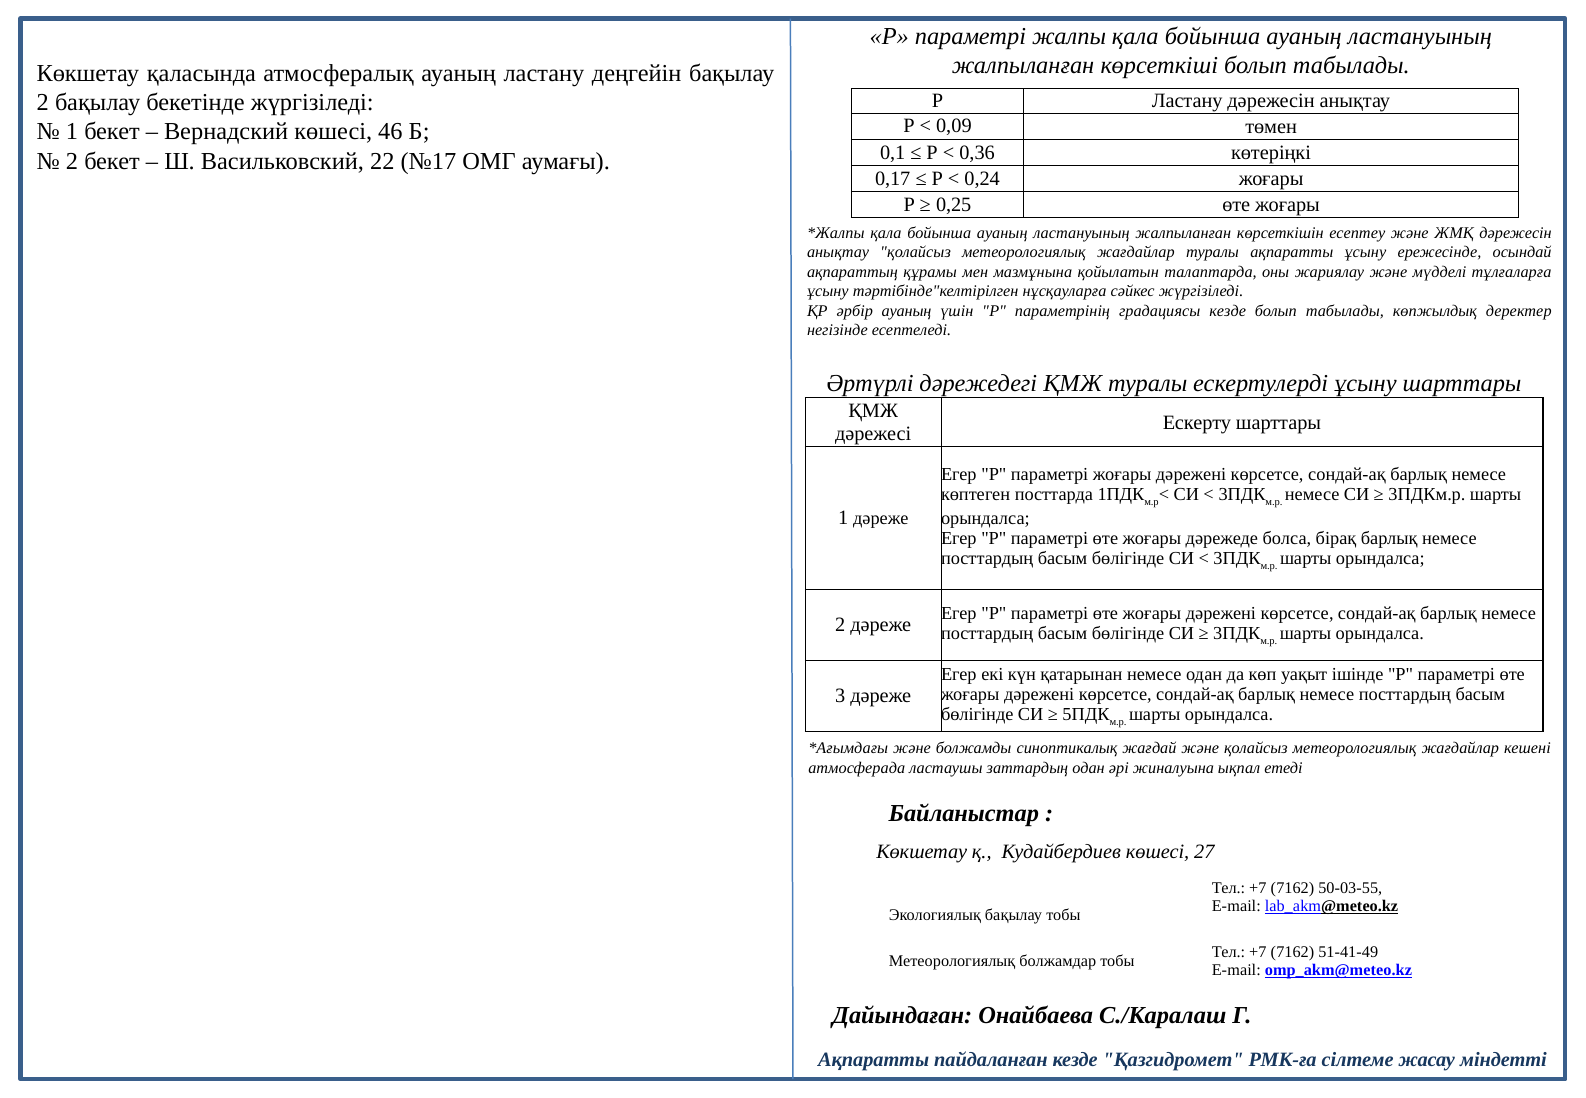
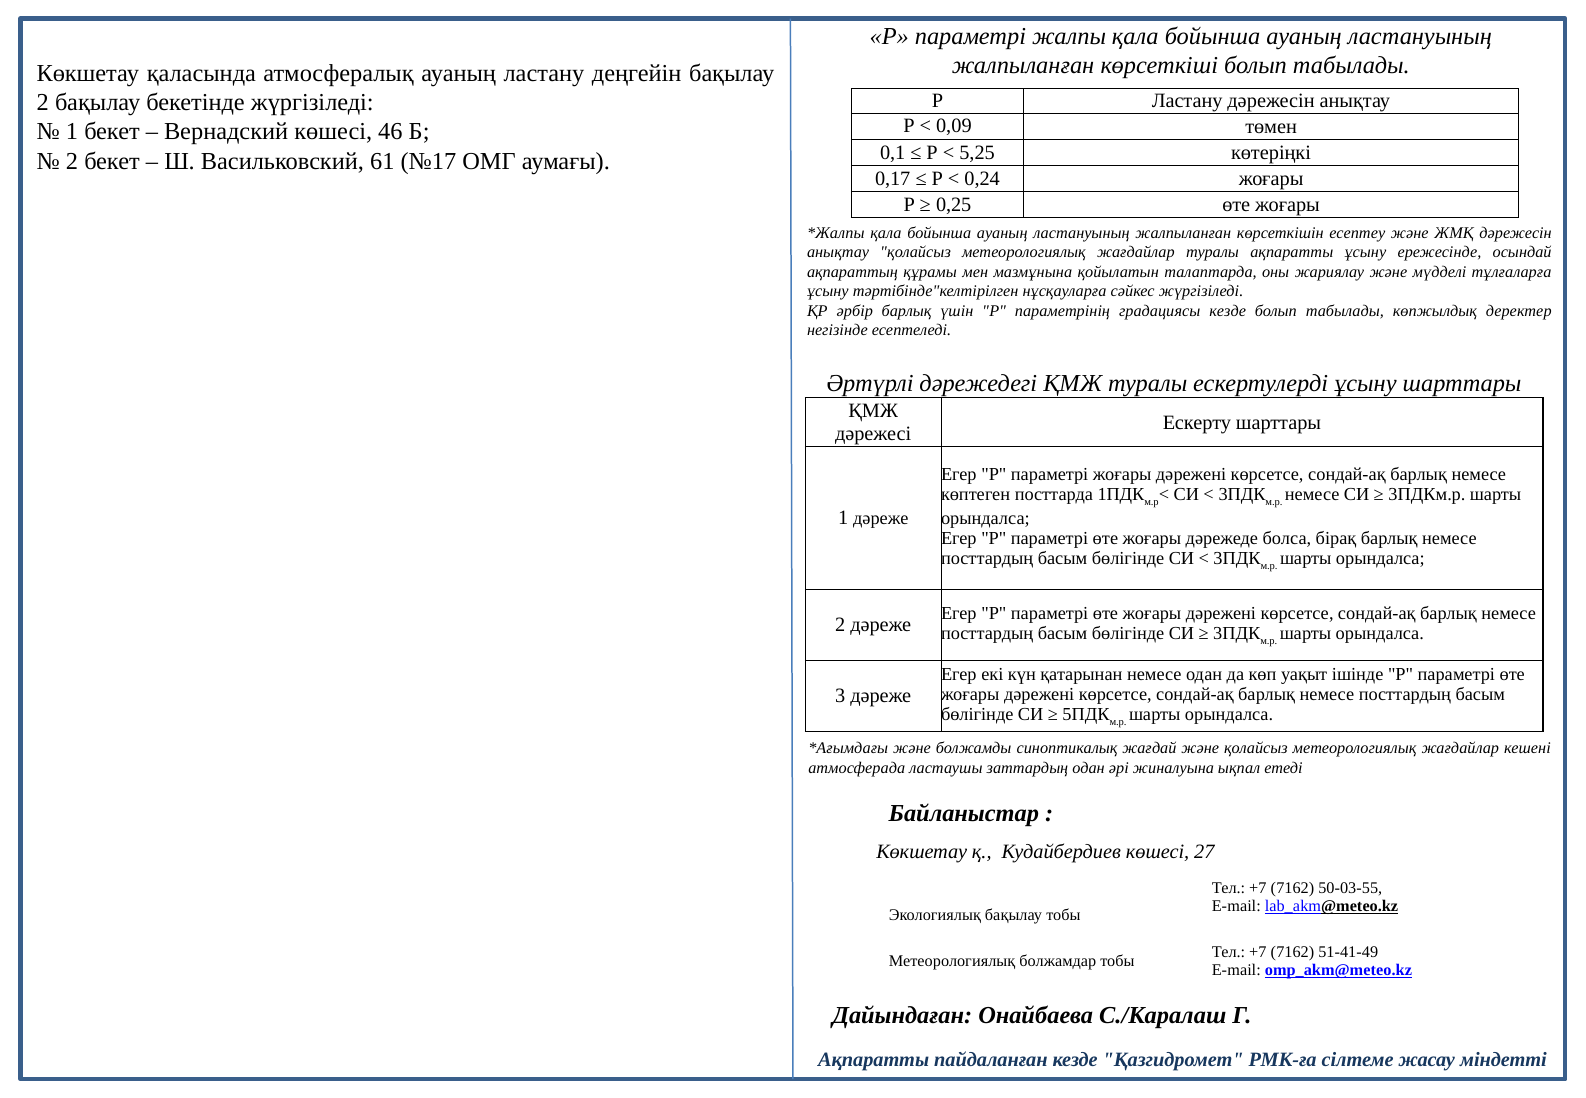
0,36: 0,36 -> 5,25 (977, 152)
22: 22 -> 61 (382, 161)
әрбір ауаның: ауаның -> барлық (907, 311)
